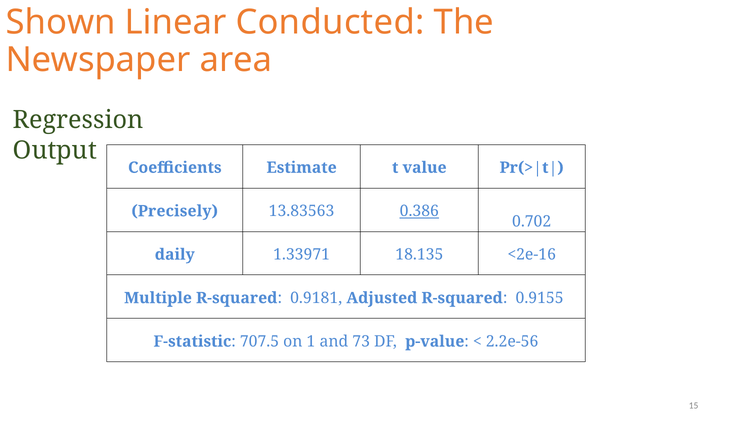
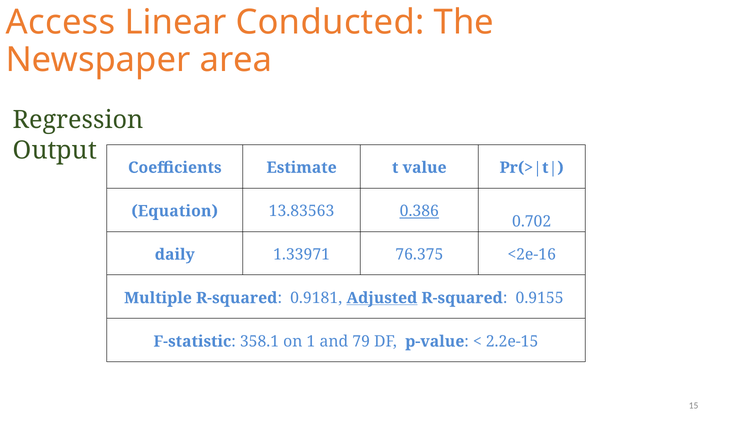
Shown: Shown -> Access (61, 22)
Precisely: Precisely -> Equation (175, 211)
18.135: 18.135 -> 76.375 (419, 255)
Adjusted underline: none -> present (382, 298)
707.5: 707.5 -> 358.1 (259, 342)
73: 73 -> 79 (361, 342)
2.2e-56: 2.2e-56 -> 2.2e-15 (512, 342)
